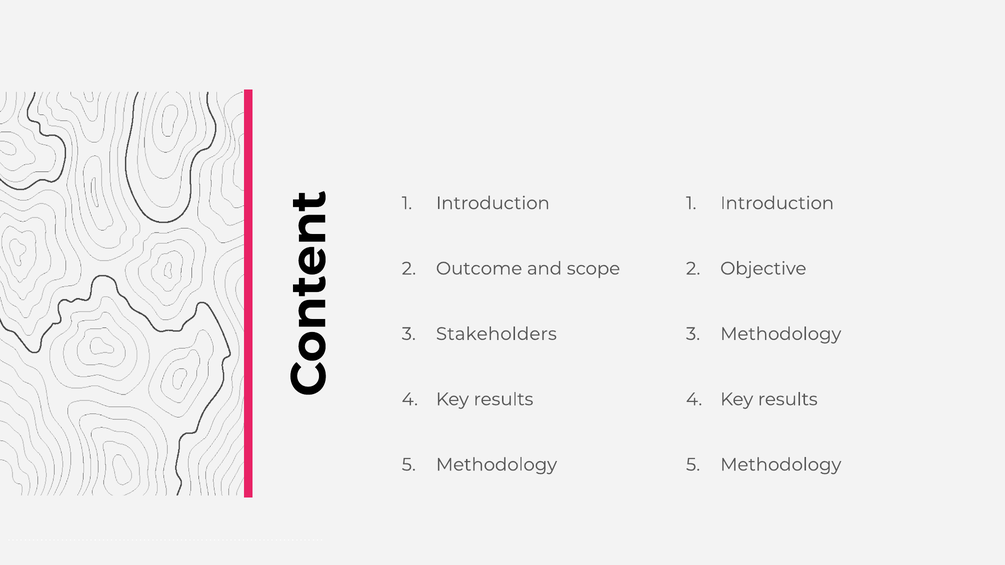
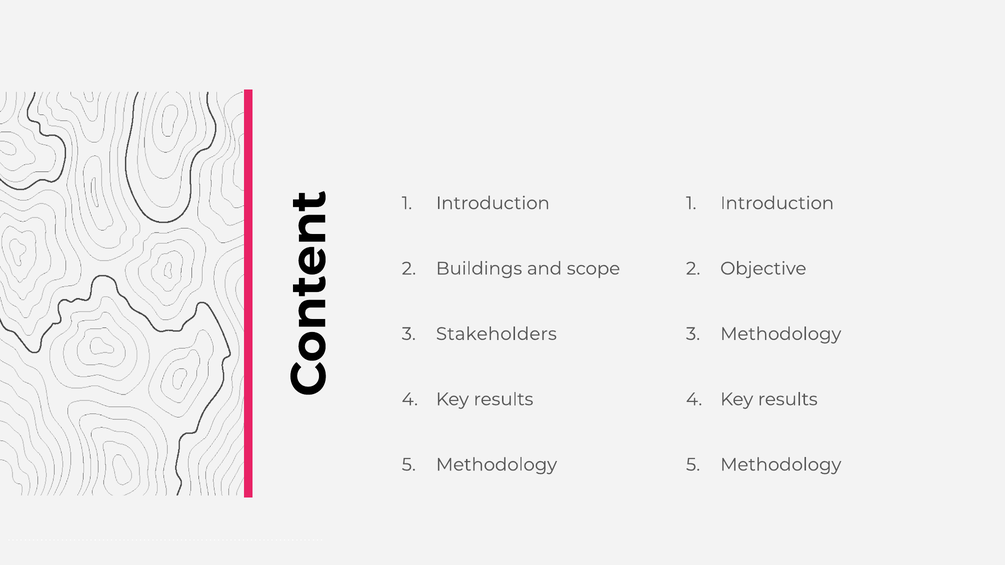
Outcome: Outcome -> Buildings (479, 269)
